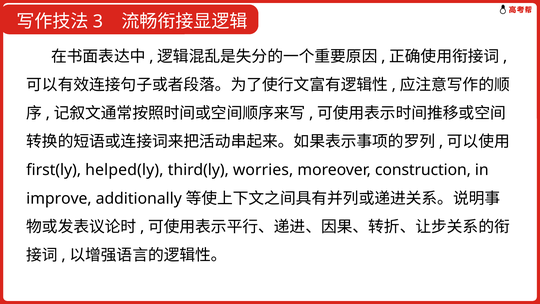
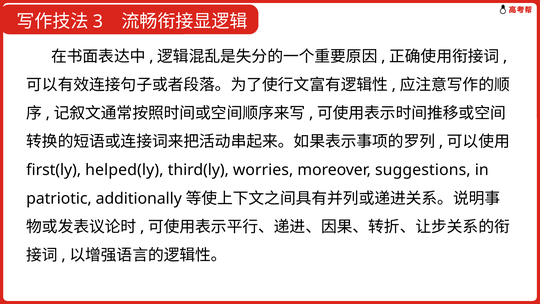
construction: construction -> suggestions (423, 170)
improve: improve -> patriotic (59, 198)
